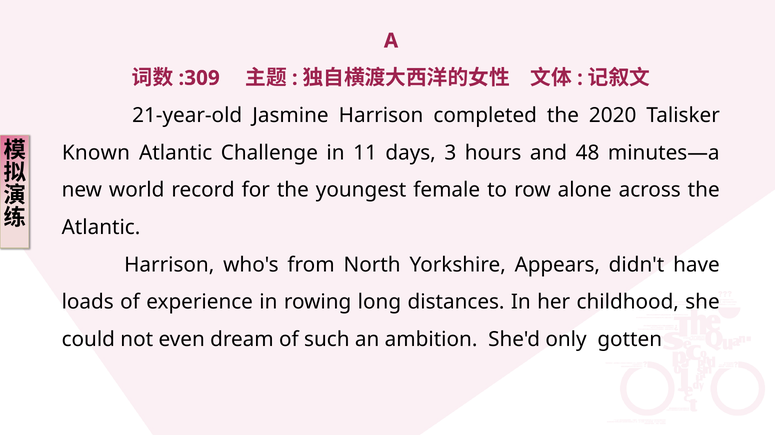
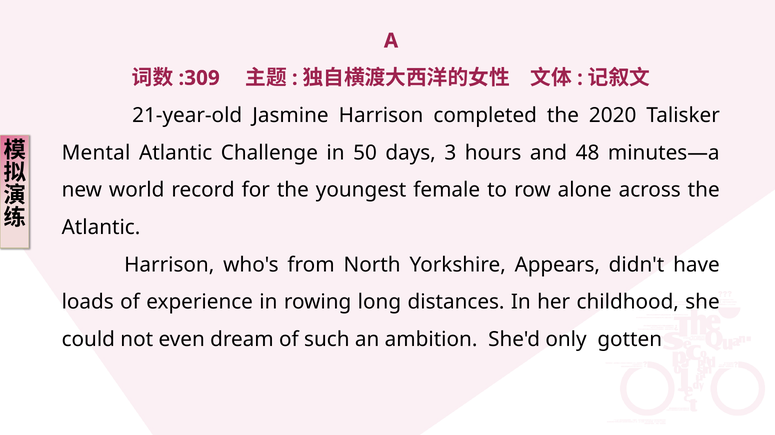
Known: Known -> Mental (96, 153)
11: 11 -> 50 (365, 153)
